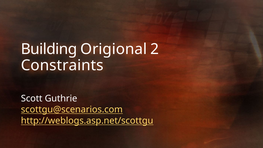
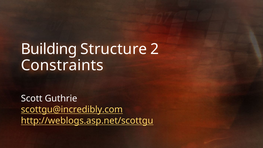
Origional: Origional -> Structure (114, 49)
scottgu@scenarios.com: scottgu@scenarios.com -> scottgu@incredibly.com (72, 109)
